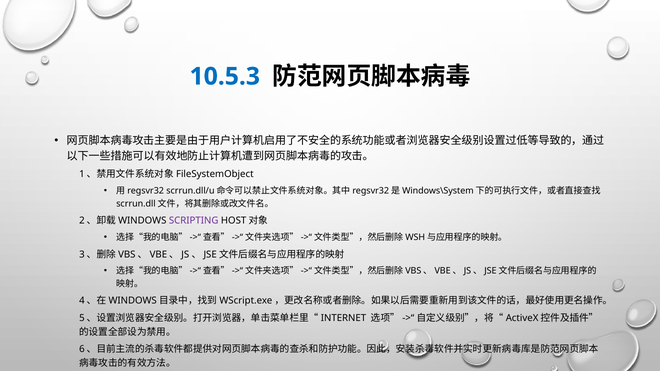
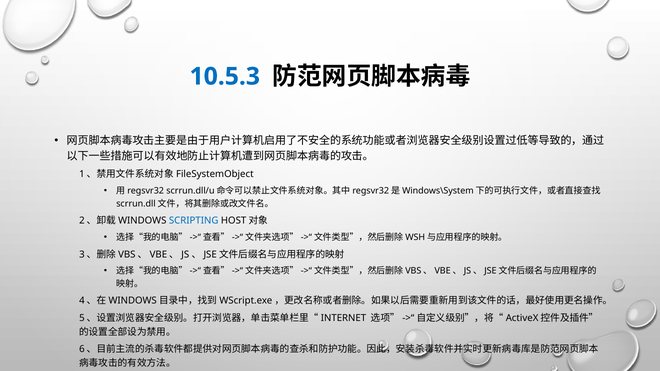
SCRIPTING colour: purple -> blue (194, 221)
